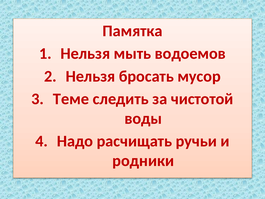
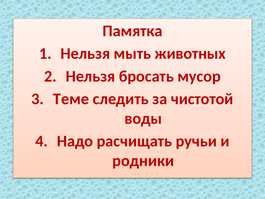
водоемов: водоемов -> животных (190, 54)
